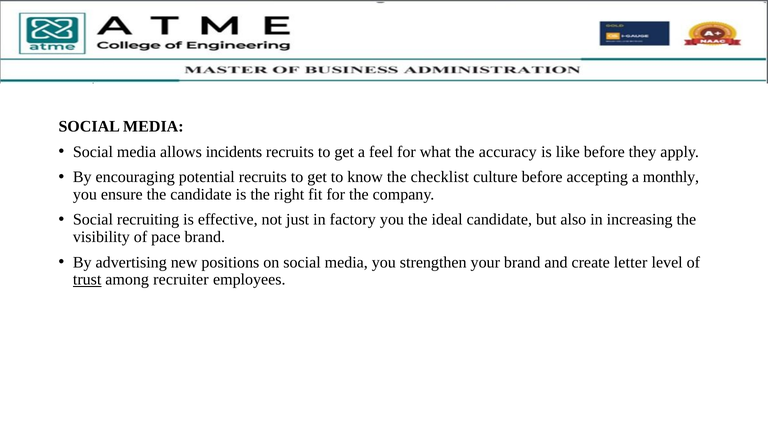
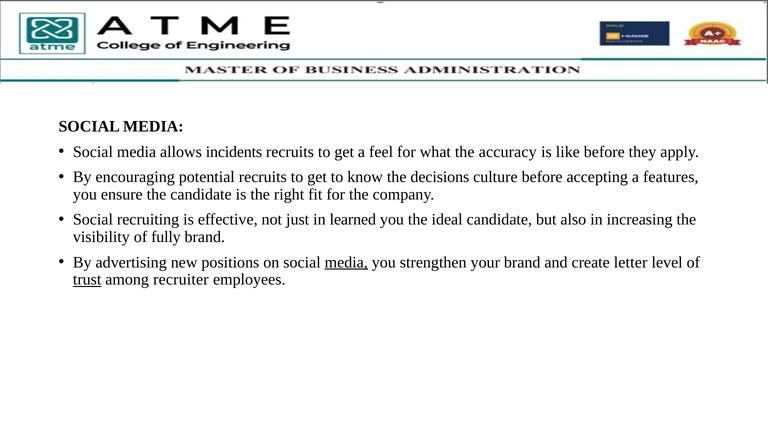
checklist: checklist -> decisions (440, 177)
monthly: monthly -> features (671, 177)
factory: factory -> learned (353, 220)
pace: pace -> fully (166, 237)
media underline: none -> present (346, 262)
